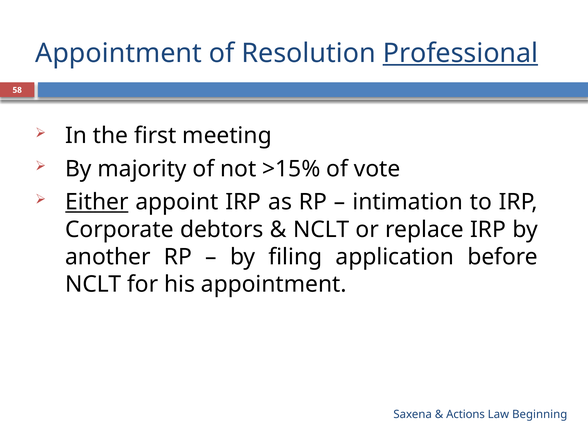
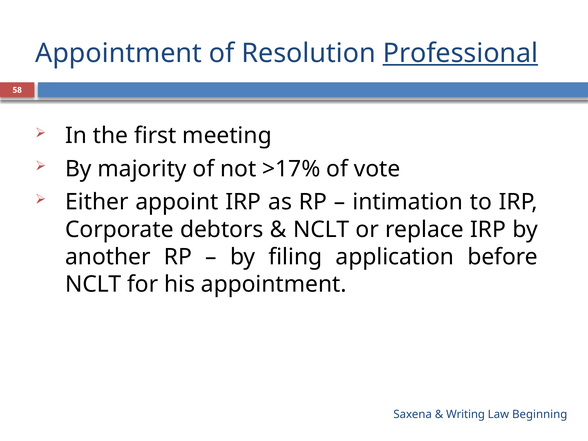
>15%: >15% -> >17% (291, 169)
Either underline: present -> none (97, 202)
Actions: Actions -> Writing (466, 414)
